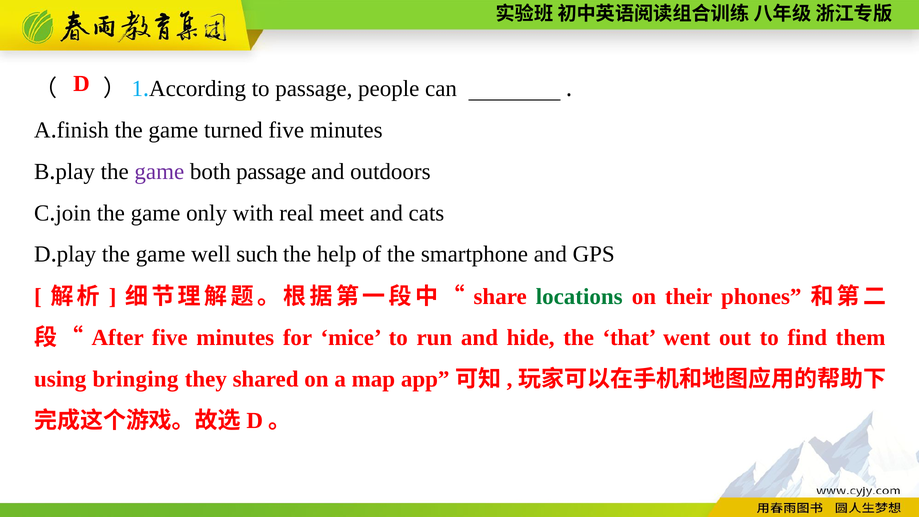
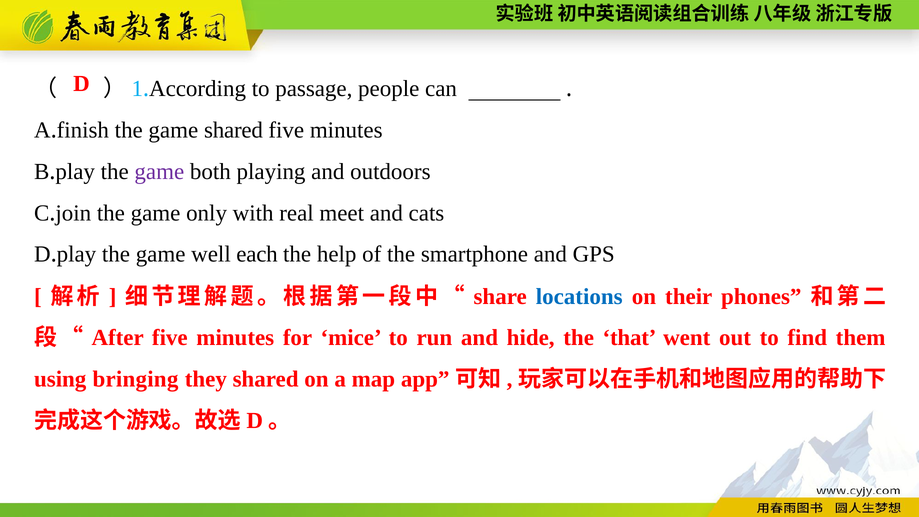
game turned: turned -> shared (233, 130)
both passage: passage -> playing (271, 172)
such: such -> each (257, 254)
locations colour: green -> blue (579, 297)
